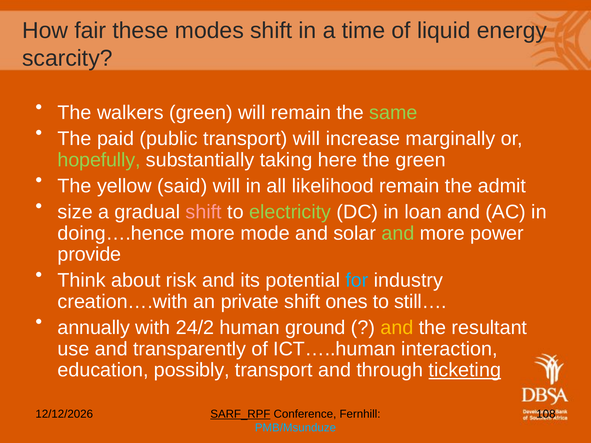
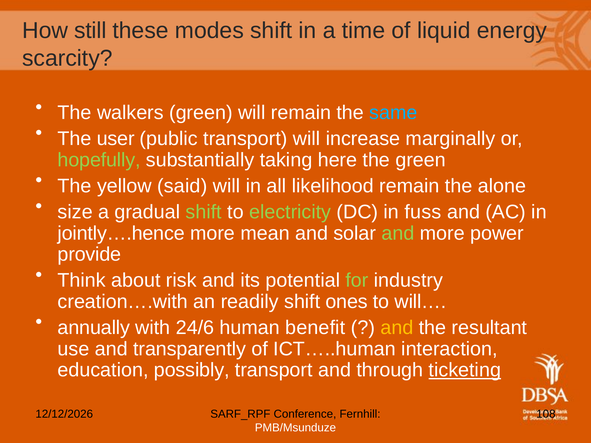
fair: fair -> still (90, 31)
same colour: light green -> light blue (393, 113)
paid: paid -> user (116, 139)
admit: admit -> alone (502, 186)
shift colour: pink -> light green (204, 212)
loan: loan -> fuss (423, 212)
doing….hence: doing….hence -> jointly….hence (121, 233)
mode: mode -> mean (265, 233)
for colour: light blue -> light green (357, 281)
private: private -> readily (250, 302)
still…: still… -> will… (420, 302)
24/2: 24/2 -> 24/6 (195, 328)
ground: ground -> benefit (315, 328)
SARF_RPF underline: present -> none (240, 414)
PMB/Msunduze colour: light blue -> white (295, 428)
